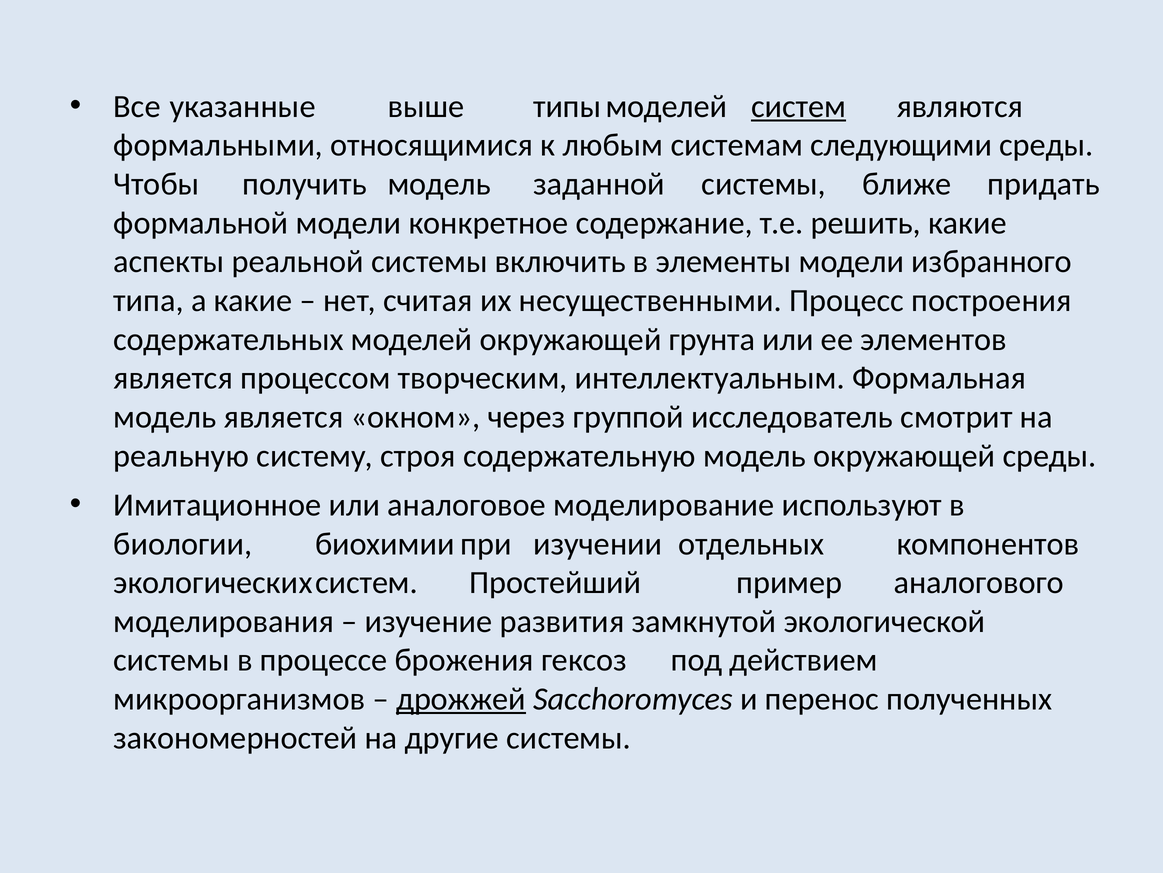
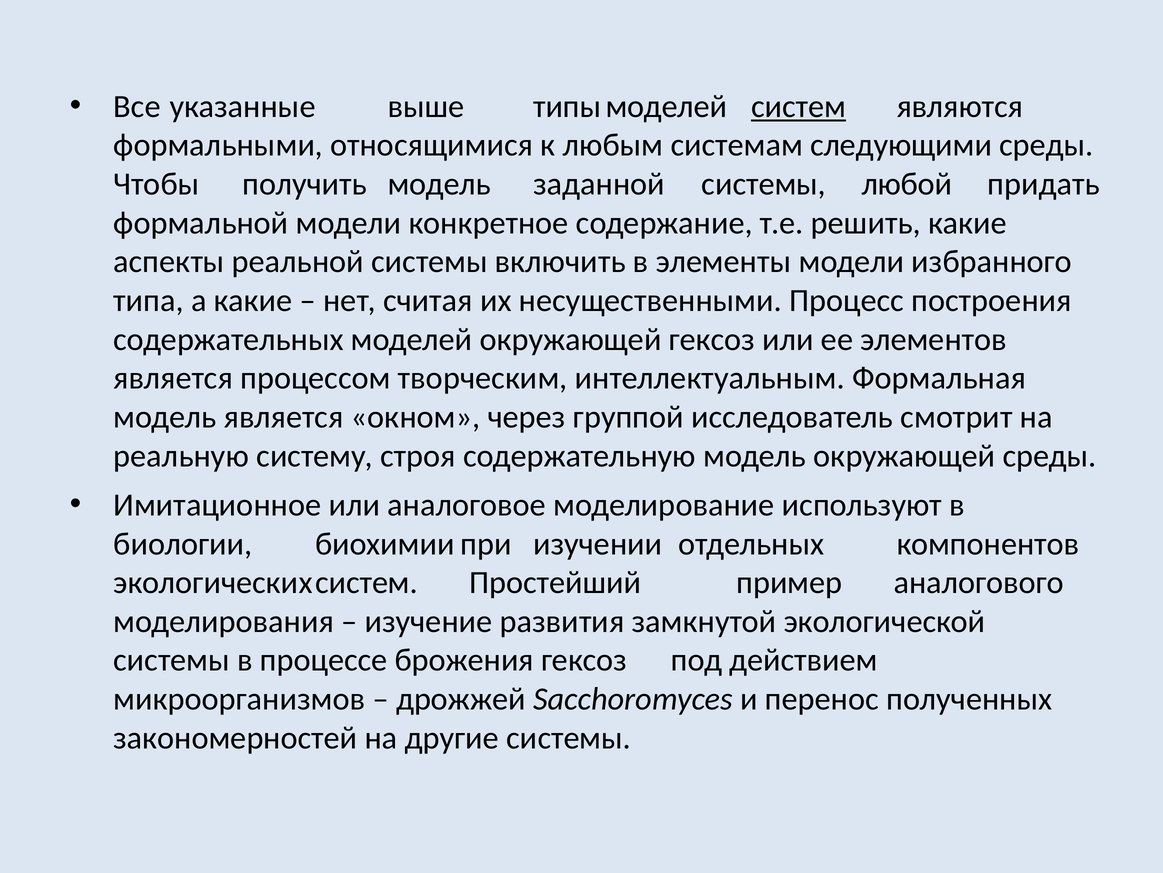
ближе: ближе -> любой (907, 184)
окружающей грунта: грунта -> гексоз (712, 339)
дрожжей underline: present -> none (461, 698)
